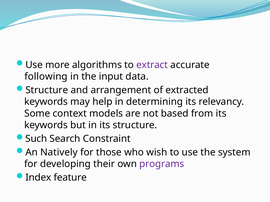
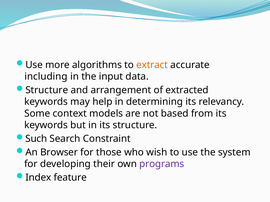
extract colour: purple -> orange (152, 65)
following: following -> including (46, 77)
Natively: Natively -> Browser (59, 153)
